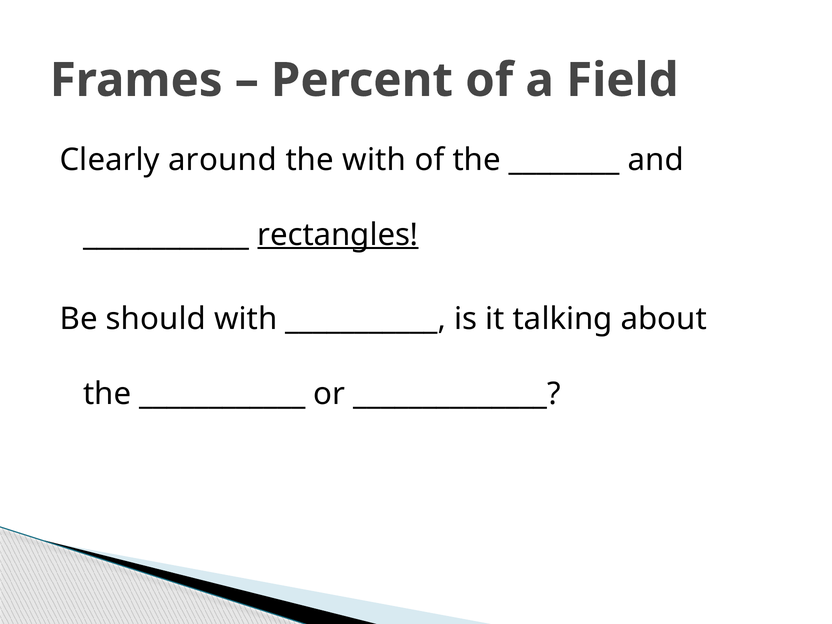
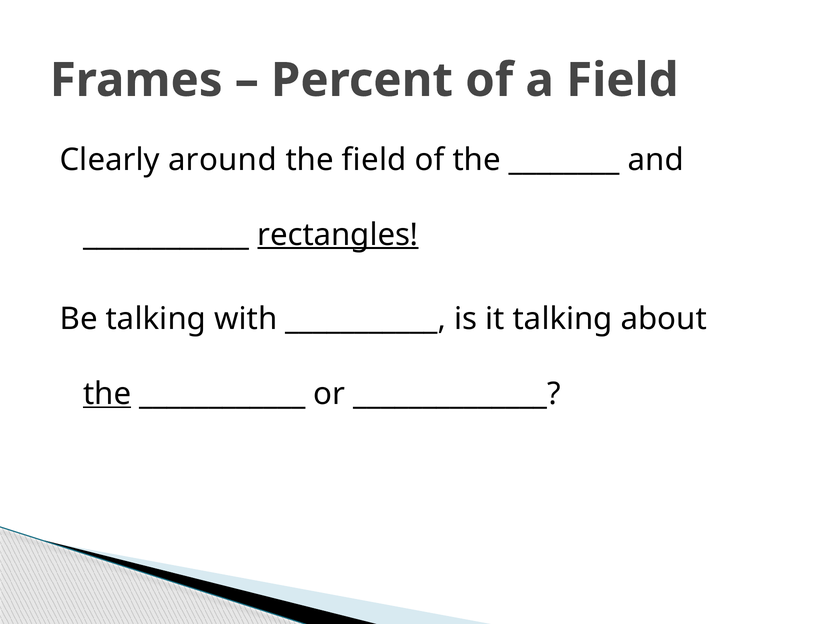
the with: with -> field (374, 160)
Be should: should -> talking (156, 319)
the underline: none -> present (107, 394)
